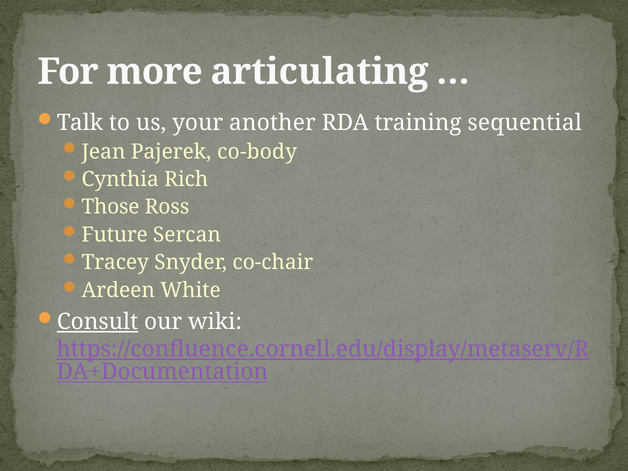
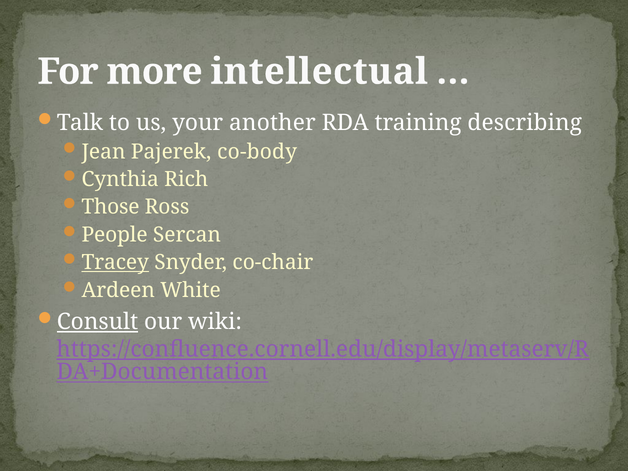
articulating: articulating -> intellectual (319, 72)
sequential: sequential -> describing (525, 123)
Future: Future -> People (115, 235)
Tracey underline: none -> present (115, 263)
